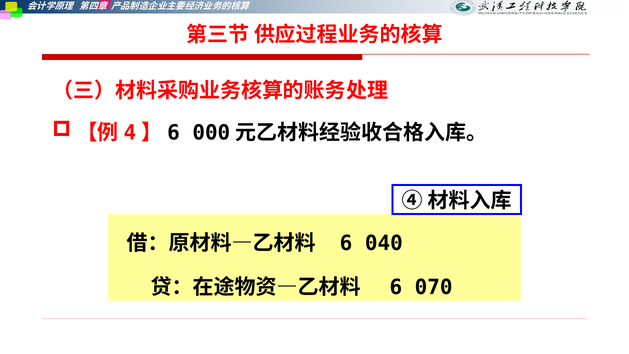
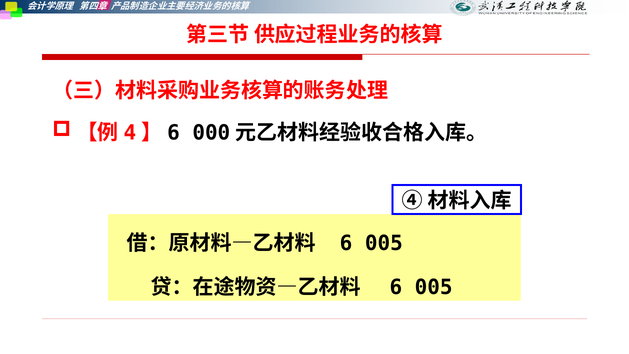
040: 040 -> 005 (384, 243)
070: 070 -> 005 (434, 287)
